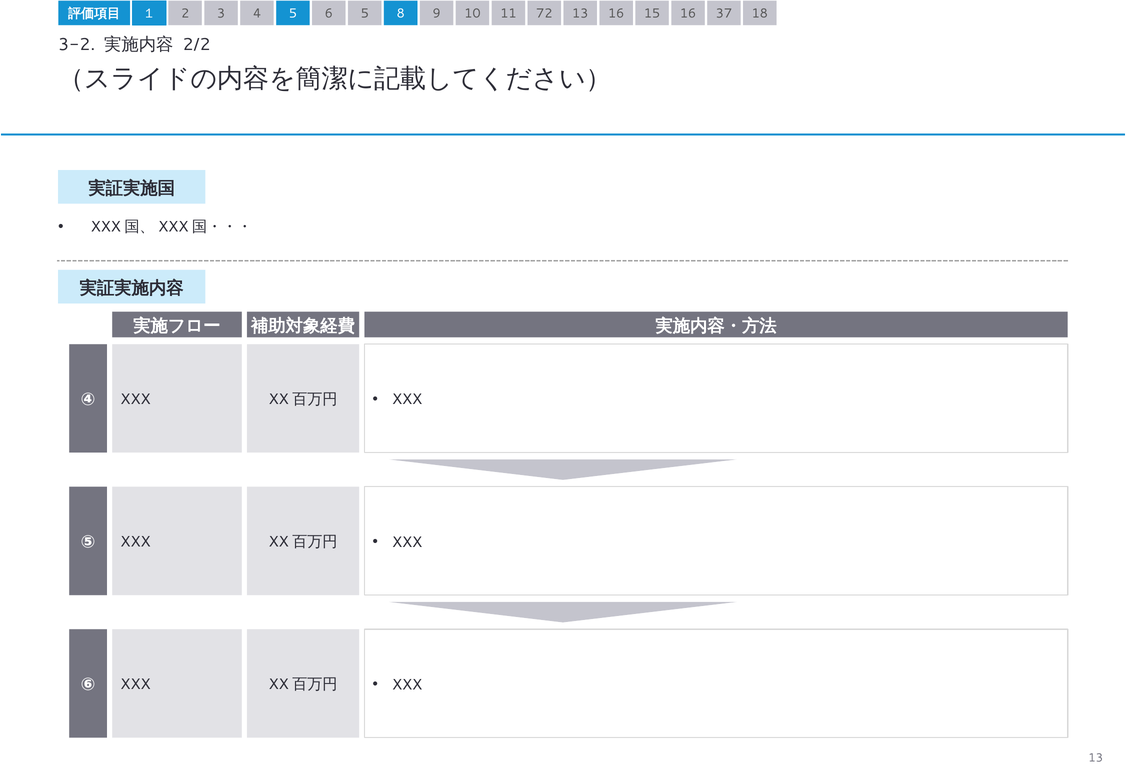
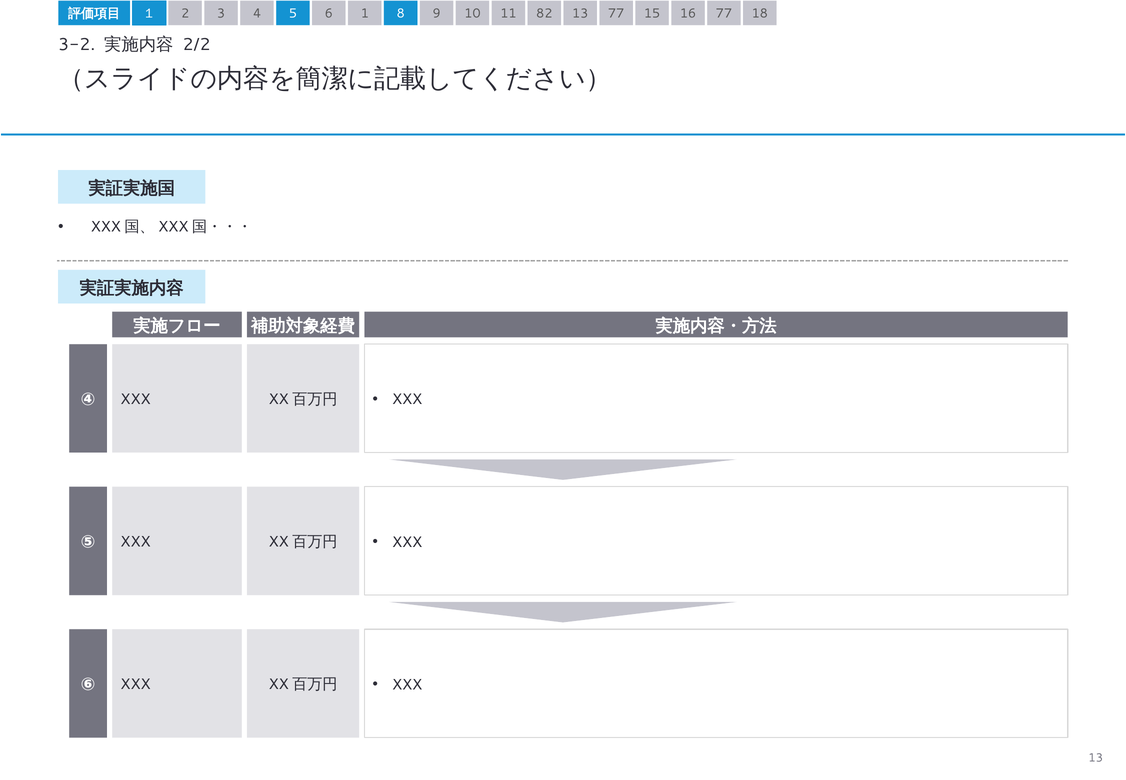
6 5: 5 -> 1 (365, 13)
72: 72 -> 82 (544, 13)
13 16: 16 -> 77 (616, 13)
16 37: 37 -> 77 (724, 13)
